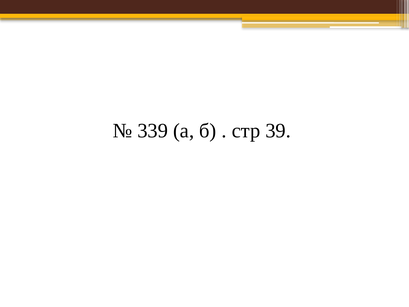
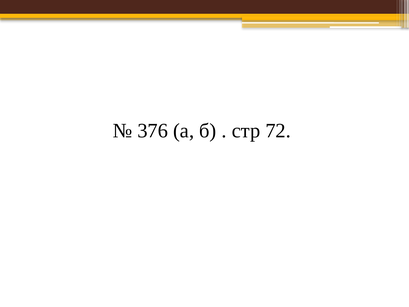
339: 339 -> 376 (153, 131)
39: 39 -> 72 (278, 131)
